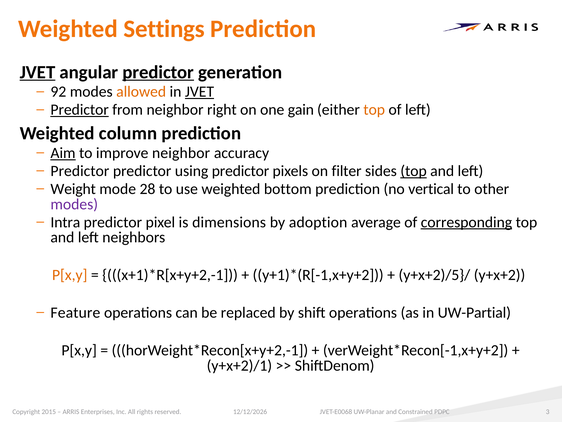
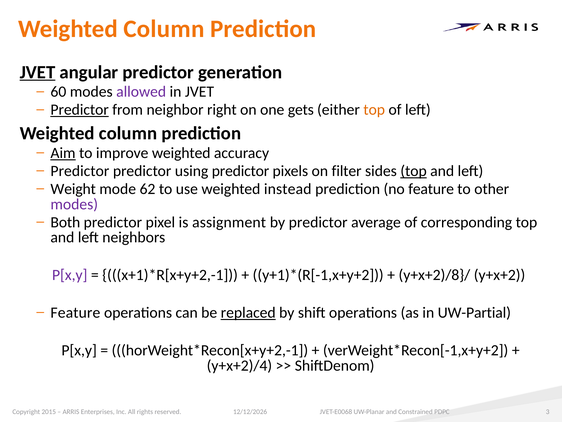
Settings: Settings -> Column (164, 29)
predictor underline: present -> none (158, 72)
92: 92 -> 60 (58, 92)
allowed colour: orange -> purple (141, 92)
JVET underline: present -> none (199, 92)
gain: gain -> gets (301, 110)
improve neighbor: neighbor -> weighted (181, 153)
28: 28 -> 62 (147, 189)
bottom: bottom -> instead (288, 189)
no vertical: vertical -> feature (431, 189)
Intra: Intra -> Both (65, 222)
dimensions: dimensions -> assignment (229, 222)
by adoption: adoption -> predictor (318, 222)
corresponding underline: present -> none (466, 222)
P[x,y colour: orange -> purple (70, 275)
y+x+2)/5}/: y+x+2)/5}/ -> y+x+2)/8}/ (434, 275)
replaced underline: none -> present (248, 312)
y+x+2)/1: y+x+2)/1 -> y+x+2)/4 (239, 365)
